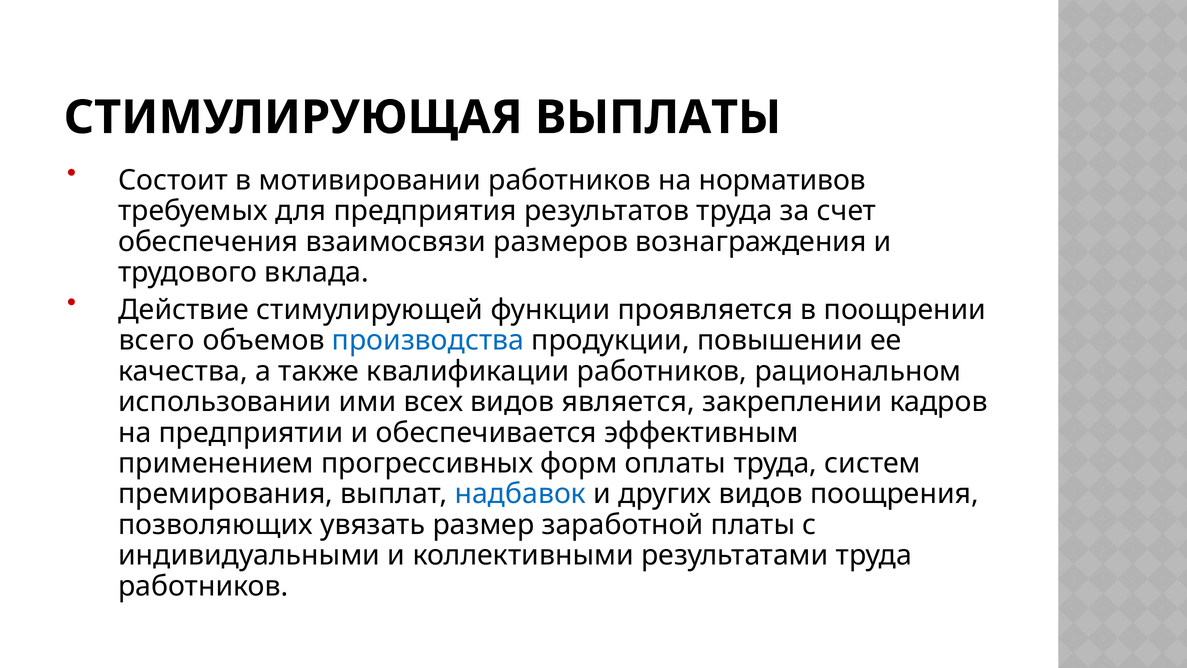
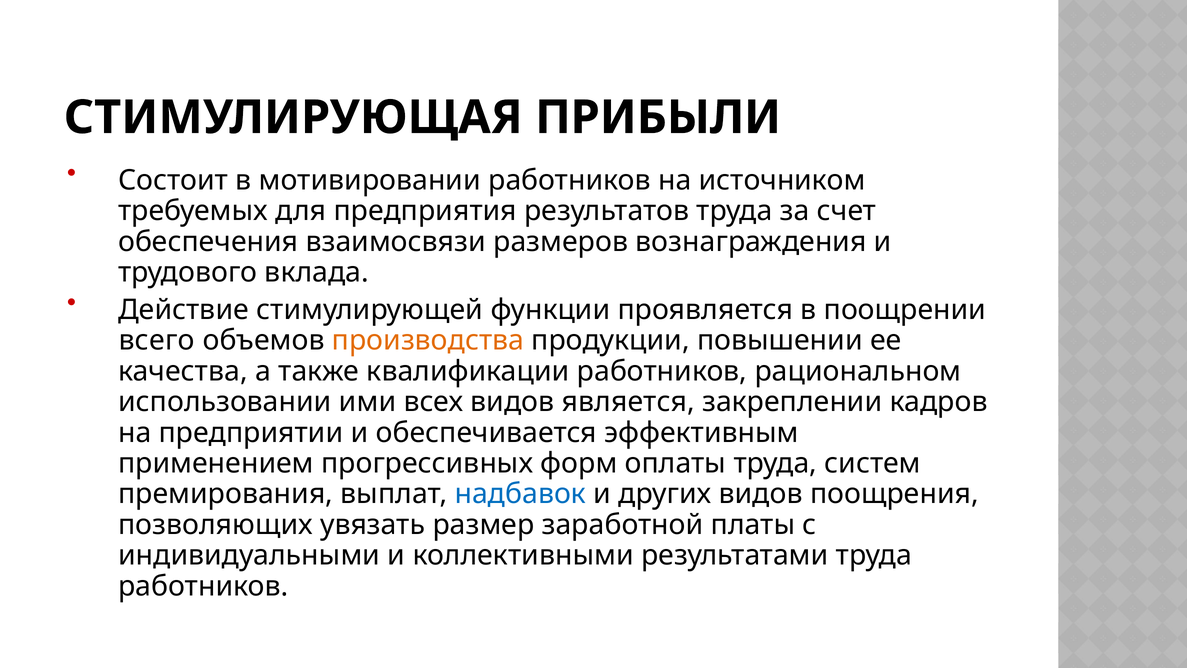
ВЫПЛАТЫ: ВЫПЛАТЫ -> ПРИБЫЛИ (658, 118)
нормативов: нормативов -> источником (782, 180)
производства colour: blue -> orange (428, 340)
